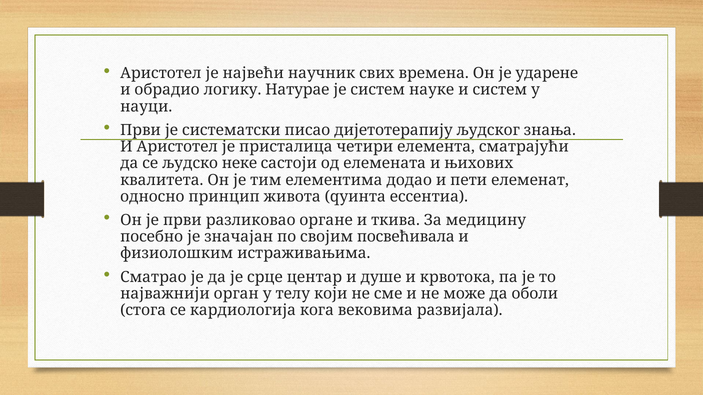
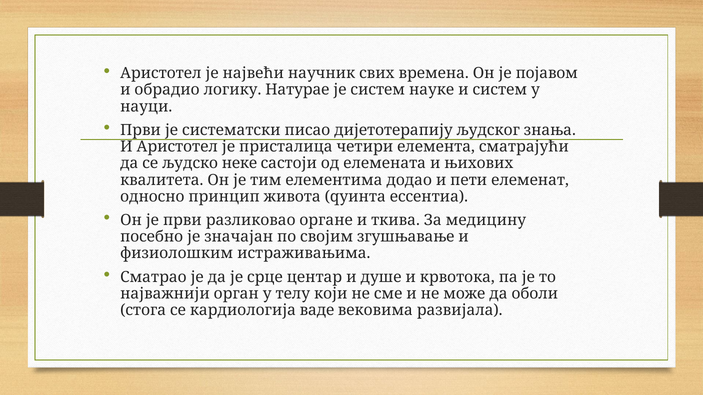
ударене: ударене -> појавом (547, 73)
посвећивала: посвећивала -> згушњавање (406, 237)
кога: кога -> ваде (317, 311)
